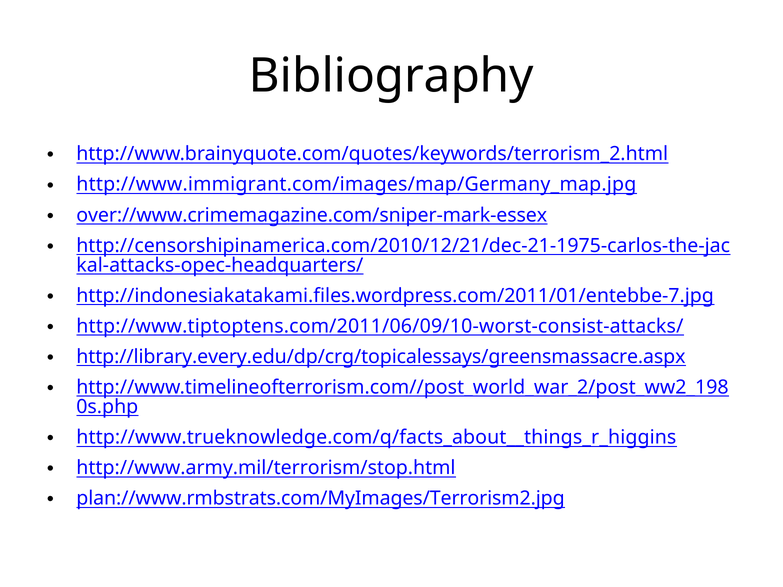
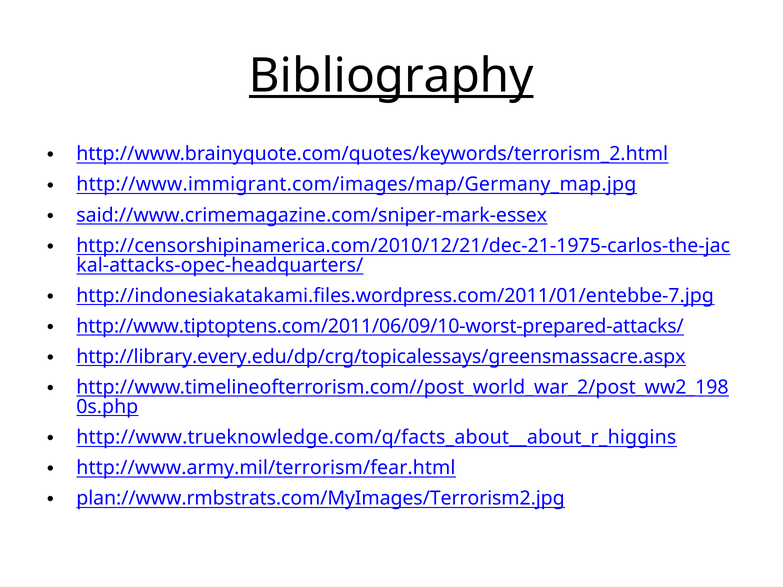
Bibliography underline: none -> present (391, 76)
over://www.crimemagazine.com/sniper-mark-essex: over://www.crimemagazine.com/sniper-mark-essex -> said://www.crimemagazine.com/sniper-mark-essex (312, 215)
http://www.tiptoptens.com/2011/06/09/10-worst-consist-attacks/: http://www.tiptoptens.com/2011/06/09/10-worst-consist-attacks/ -> http://www.tiptoptens.com/2011/06/09/10-worst-prepared-attacks/ (380, 326)
http://www.trueknowledge.com/q/facts_about__things_r_higgins: http://www.trueknowledge.com/q/facts_about__things_r_higgins -> http://www.trueknowledge.com/q/facts_about__about_r_higgins (376, 438)
http://www.army.mil/terrorism/stop.html: http://www.army.mil/terrorism/stop.html -> http://www.army.mil/terrorism/fear.html (266, 468)
